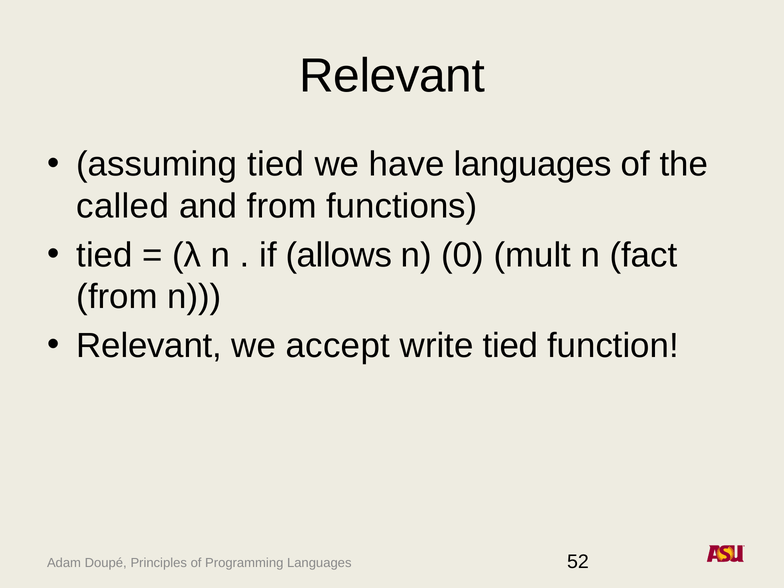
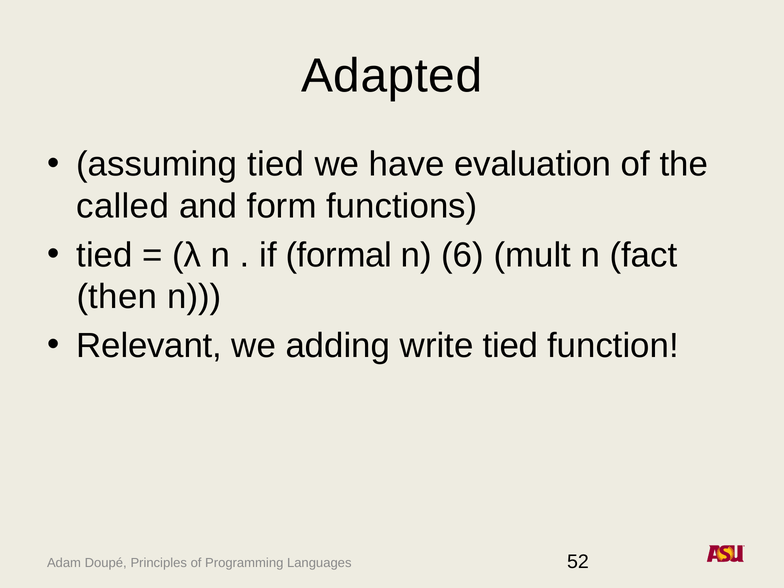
Relevant: Relevant -> Adapted (392, 76)
have languages: languages -> evaluation (533, 164)
and from: from -> form (282, 206)
allows: allows -> formal (339, 255)
0: 0 -> 6 (463, 255)
from: from -> then (117, 297)
accept: accept -> adding (338, 346)
